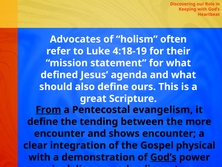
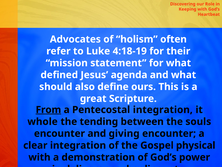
Pentecostal evangelism: evangelism -> integration (163, 109)
define: define -> whole (43, 121)
more: more -> souls (198, 121)
shows: shows -> giving (124, 133)
God’s underline: present -> none (163, 157)
